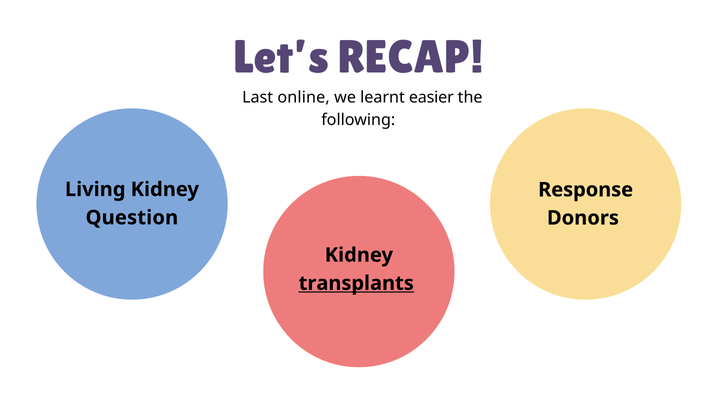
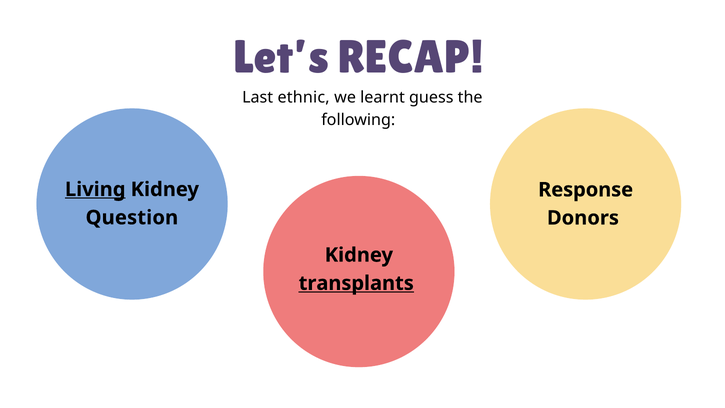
online: online -> ethnic (304, 97)
easier: easier -> guess (431, 97)
Living underline: none -> present (95, 189)
